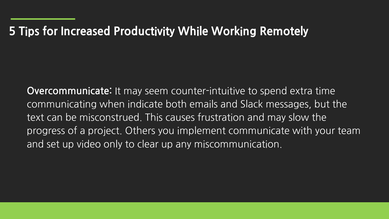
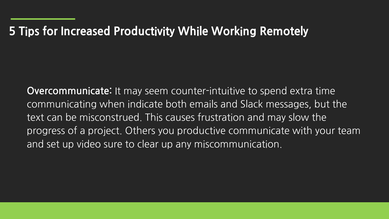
implement: implement -> productive (201, 131)
only: only -> sure (113, 144)
